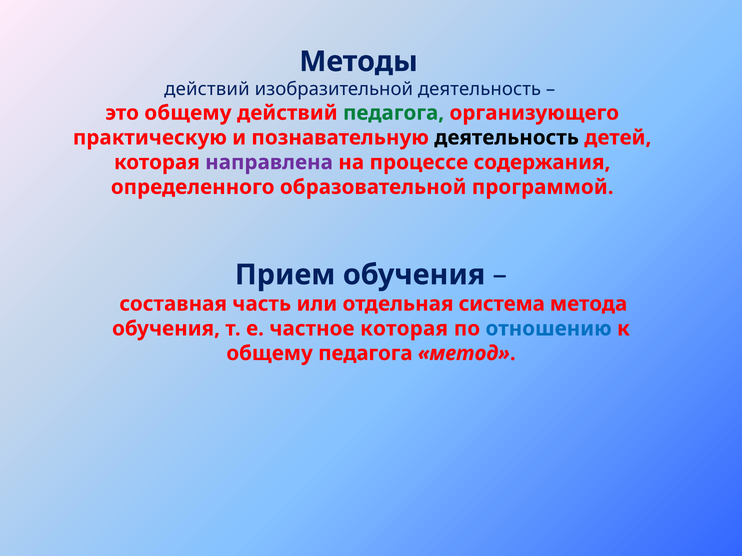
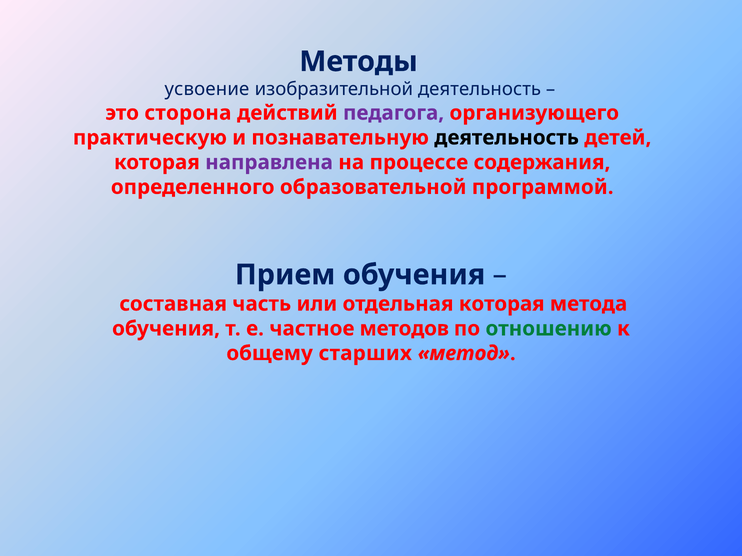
действий: действий -> усвоение (207, 89)
это общему: общему -> сторона (188, 113)
педагога colour: green -> purple (394, 113)
отдельная система: система -> которая (502, 304)
частное которая: которая -> методов (404, 329)
отношению colour: blue -> green (549, 329)
общему педагога: педагога -> старших (365, 354)
